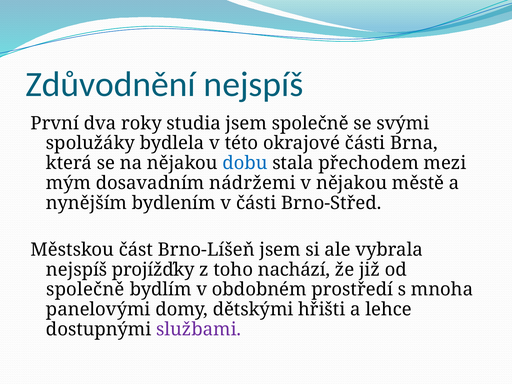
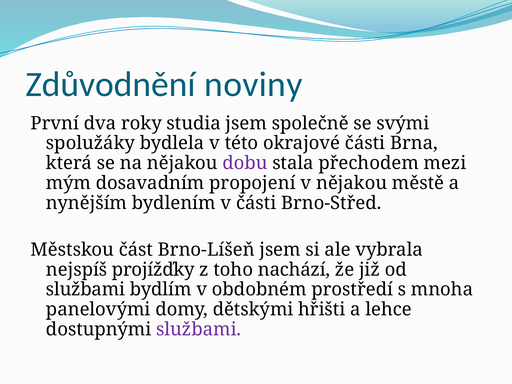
Zdůvodnění nejspíš: nejspíš -> noviny (253, 85)
dobu colour: blue -> purple (245, 163)
nádržemi: nádržemi -> propojení (253, 183)
společně: společně -> službami (86, 290)
